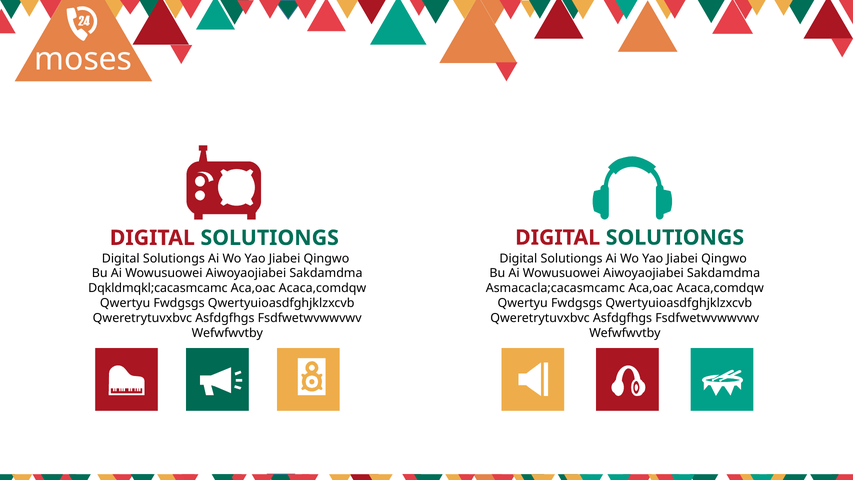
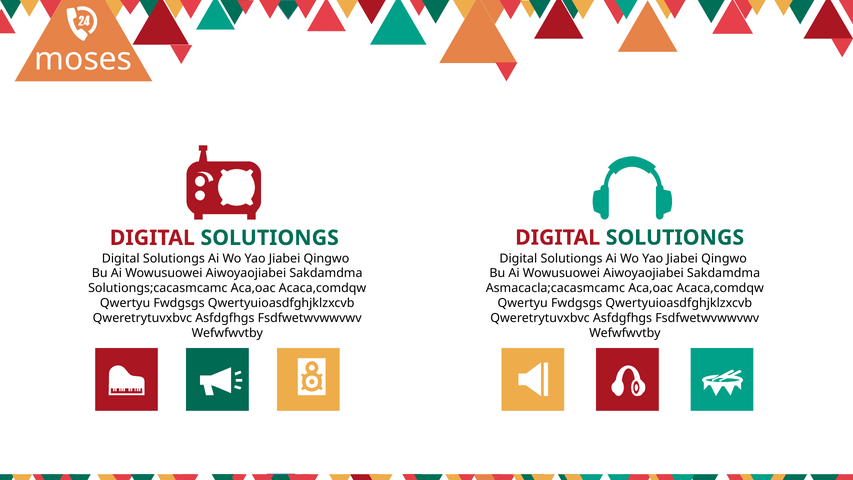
Dqkldmqkl;cacasmcamc: Dqkldmqkl;cacasmcamc -> Solutiongs;cacasmcamc (158, 288)
